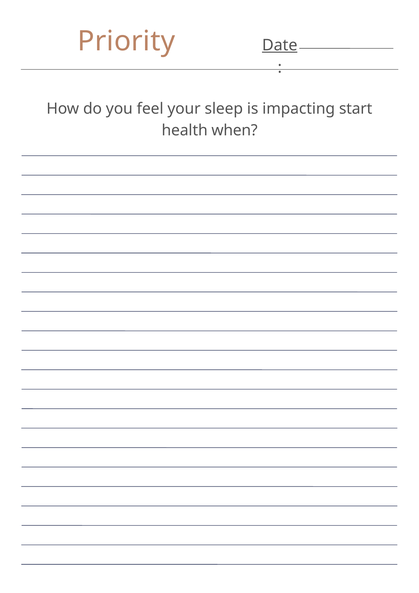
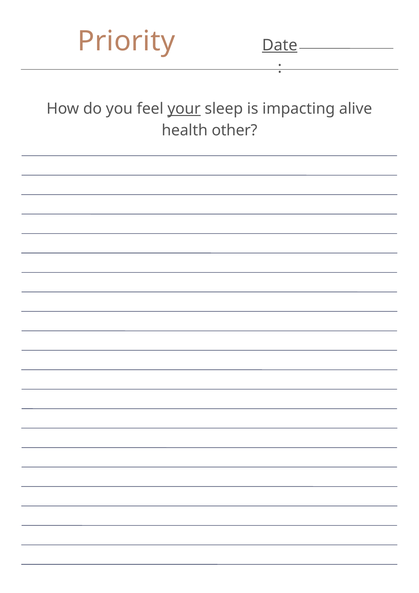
your underline: none -> present (184, 109)
start: start -> alive (356, 109)
when: when -> other (234, 130)
